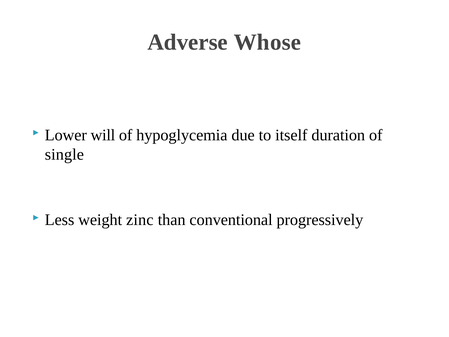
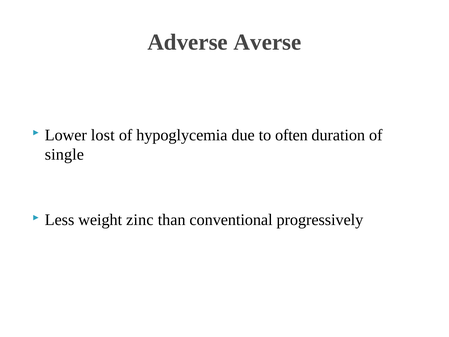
Whose: Whose -> Averse (268, 42)
will: will -> lost (103, 135)
itself: itself -> often (291, 135)
